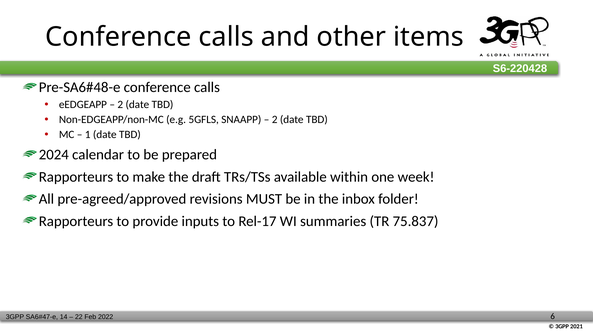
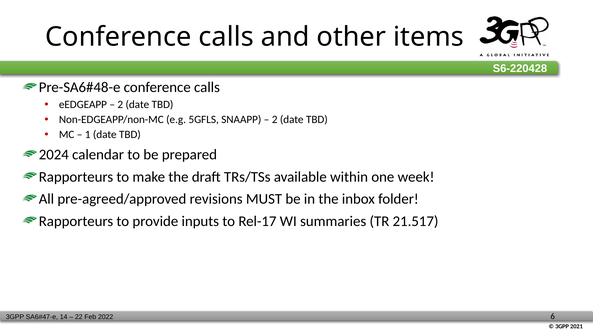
75.837: 75.837 -> 21.517 (416, 222)
